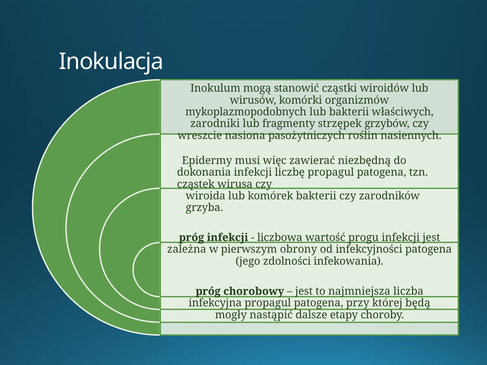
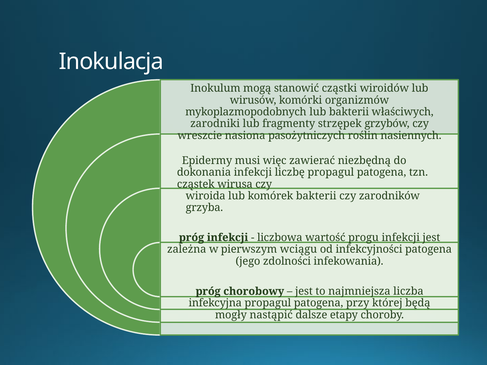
obrony: obrony -> wciągu (299, 249)
